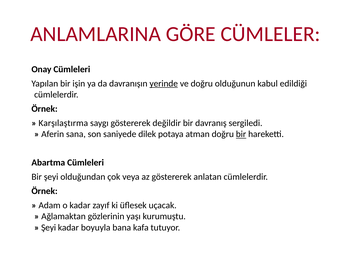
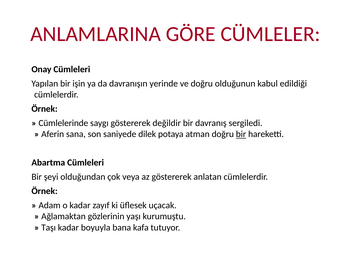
yerinde underline: present -> none (164, 84)
Karşılaştırma: Karşılaştırma -> Cümlelerinde (63, 123)
Şeyi: Şeyi -> Taşı (49, 228)
